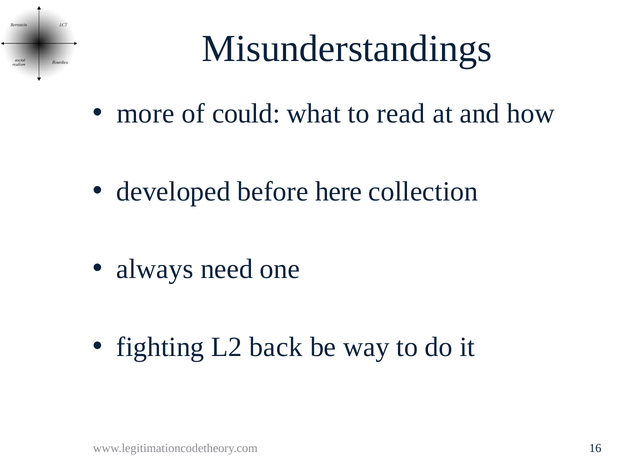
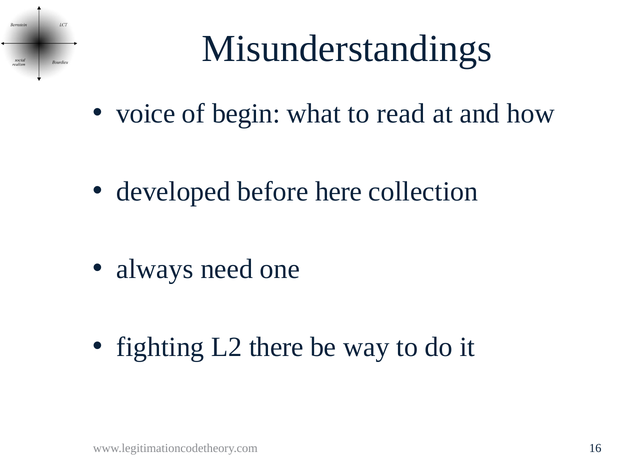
more: more -> voice (146, 113)
could: could -> begin (246, 113)
back: back -> there (276, 347)
